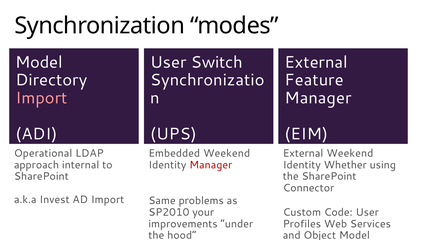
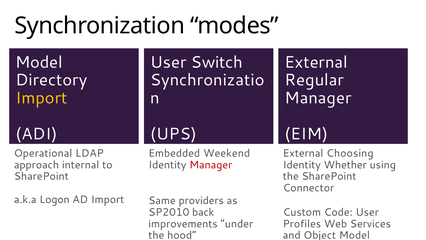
Feature: Feature -> Regular (314, 80)
Import colour: pink -> yellow (41, 98)
External Weekend: Weekend -> Choosing (350, 153)
Invest: Invest -> Logon (55, 199)
problems: problems -> providers (201, 200)
your: your -> back (203, 212)
